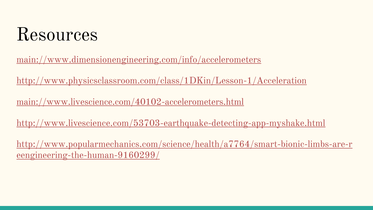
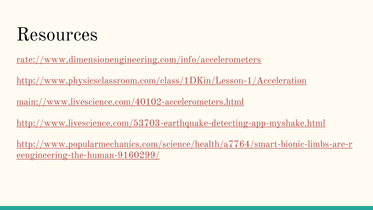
main://www.dimensionengineering.com/info/accelerometers: main://www.dimensionengineering.com/info/accelerometers -> rate://www.dimensionengineering.com/info/accelerometers (139, 59)
